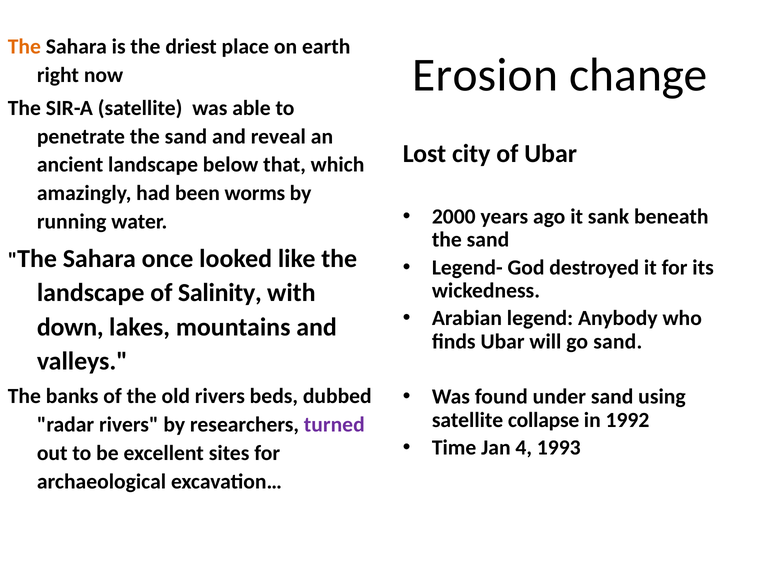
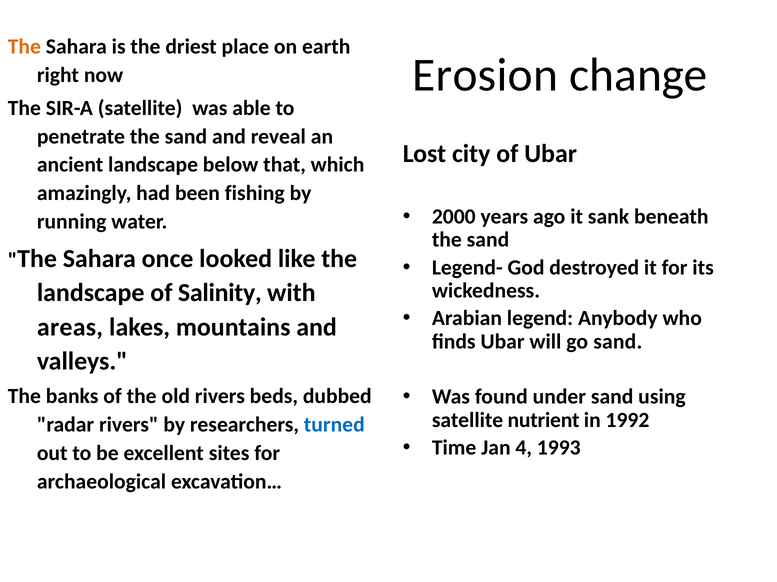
worms: worms -> fishing (255, 194)
down: down -> areas (70, 327)
collapse: collapse -> nutrient (544, 421)
turned colour: purple -> blue (334, 425)
